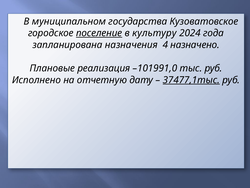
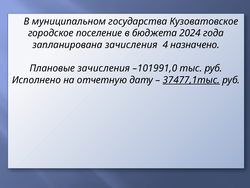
поселение underline: present -> none (99, 33)
культуру: культуру -> бюджета (155, 33)
запланирована назначения: назначения -> зачисления (131, 45)
Плановые реализация: реализация -> зачисления (104, 68)
